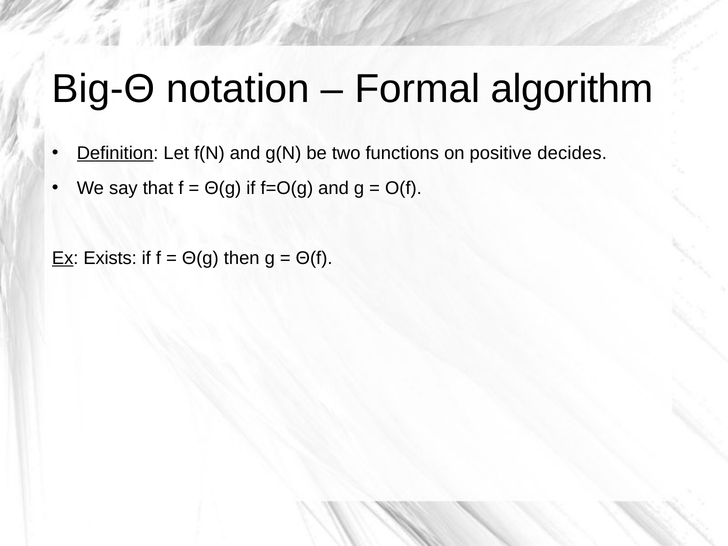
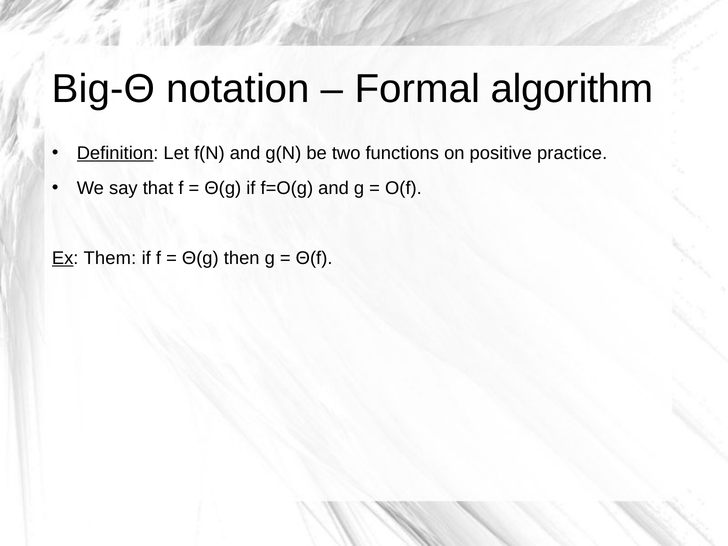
decides: decides -> practice (572, 153)
Exists: Exists -> Them (110, 258)
